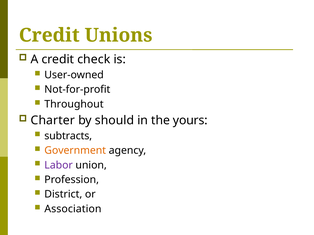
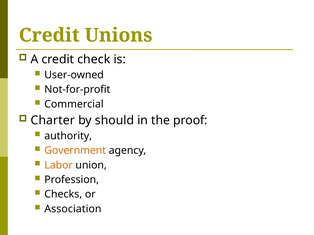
Throughout: Throughout -> Commercial (74, 104)
yours: yours -> proof (190, 121)
subtracts: subtracts -> authority (68, 136)
Labor colour: purple -> orange (59, 165)
District: District -> Checks (63, 195)
